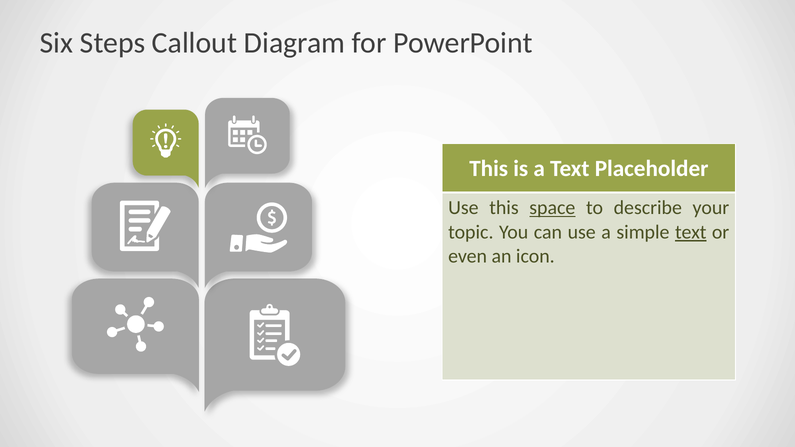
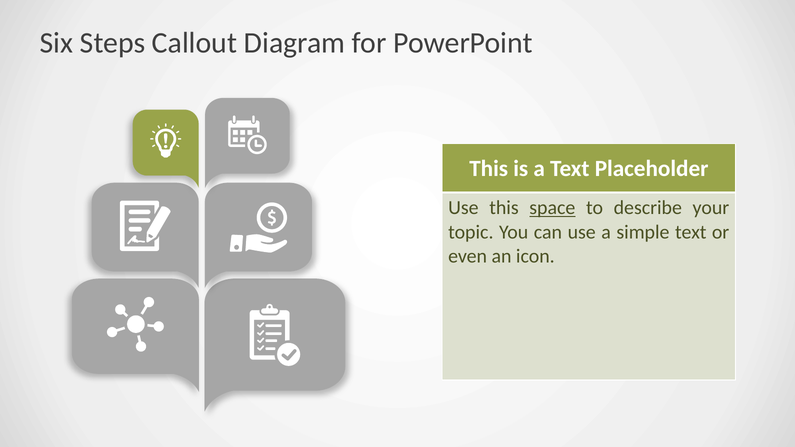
text underline: present -> none (691, 232)
